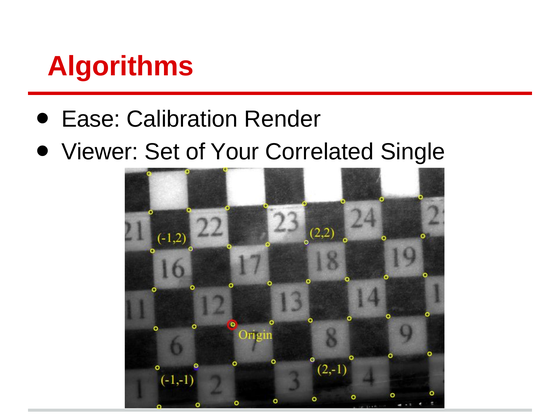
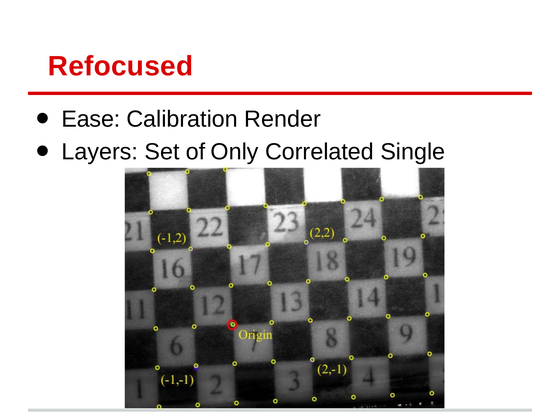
Algorithms: Algorithms -> Refocused (120, 66)
Viewer: Viewer -> Layers (100, 152)
Your: Your -> Only (235, 152)
